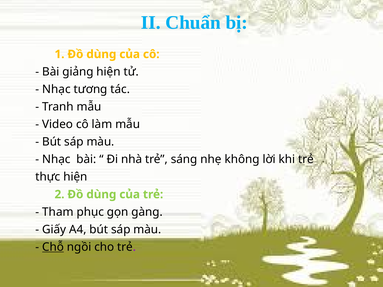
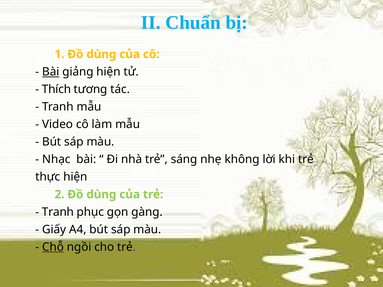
Bài underline: none -> present (51, 72)
Nhạc: Nhạc -> Thích (57, 89)
Tham: Tham -> Tranh (58, 212)
